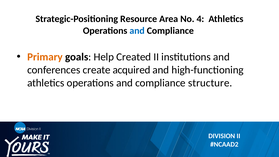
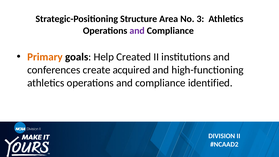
Resource: Resource -> Structure (139, 19)
4: 4 -> 3 (200, 19)
and colour: blue -> purple (137, 31)
structure: structure -> identified (210, 83)
